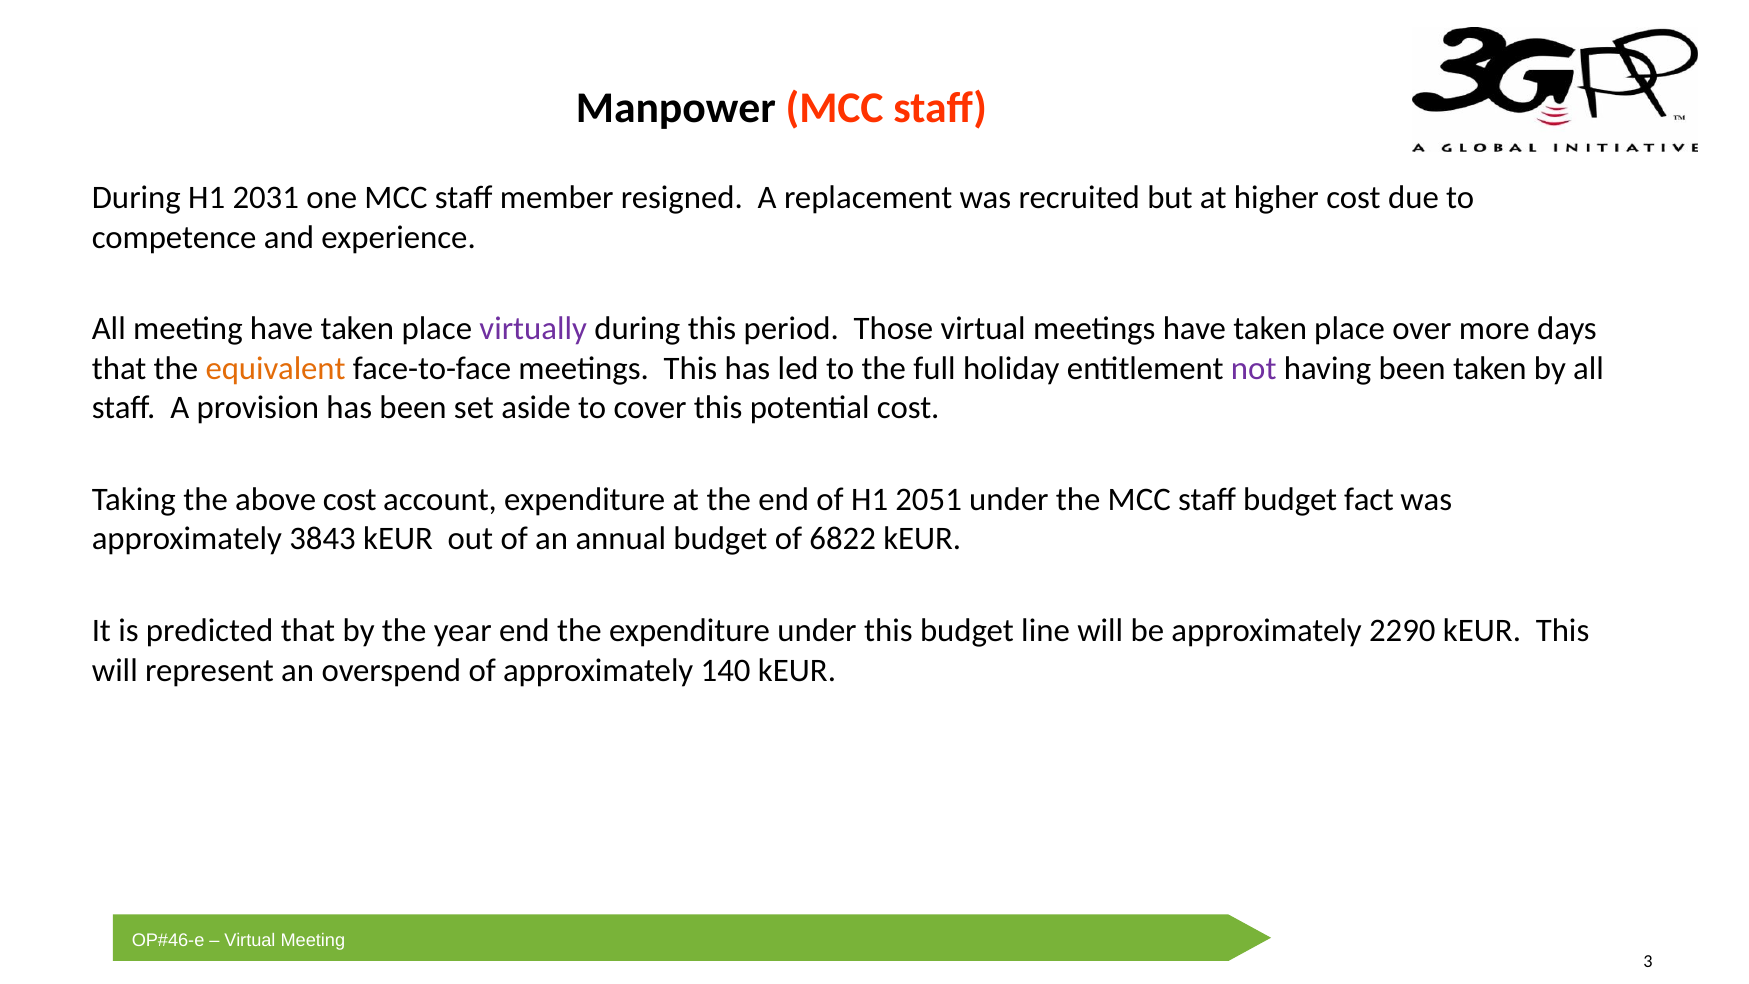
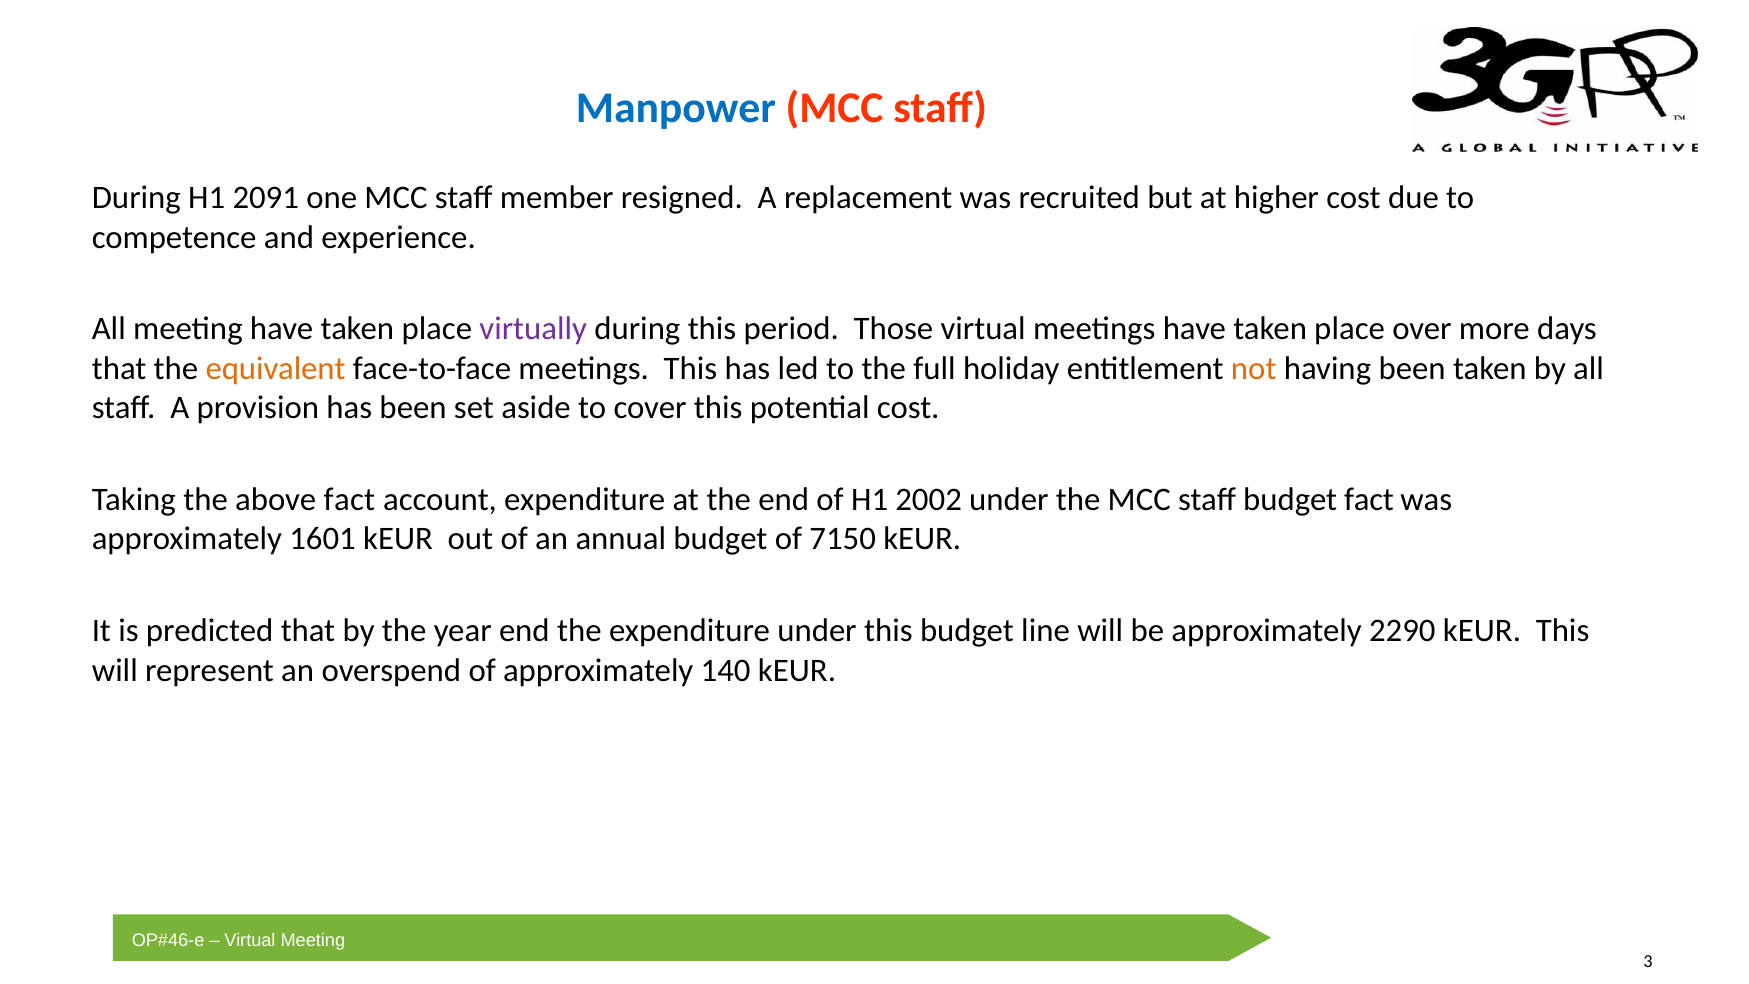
Manpower colour: black -> blue (676, 108)
2031: 2031 -> 2091 (266, 198)
not colour: purple -> orange (1254, 368)
above cost: cost -> fact (349, 500)
2051: 2051 -> 2002 (929, 500)
3843: 3843 -> 1601 (323, 539)
6822: 6822 -> 7150 (843, 539)
